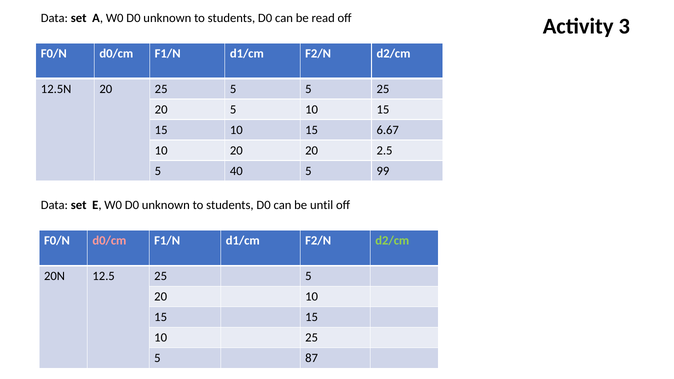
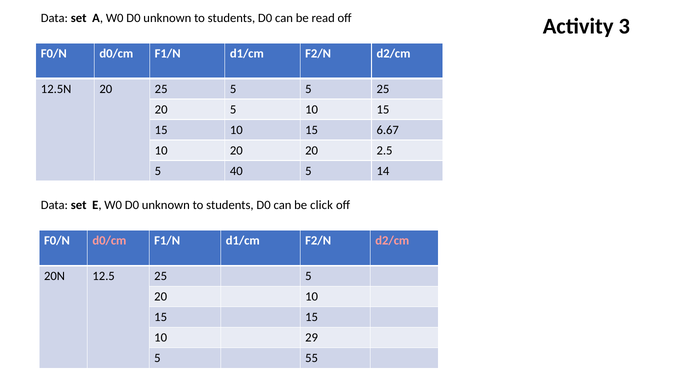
99: 99 -> 14 (383, 171)
until: until -> click (322, 205)
d2/cm colour: light green -> pink (392, 241)
10 25: 25 -> 29 (312, 338)
87: 87 -> 55 (312, 358)
